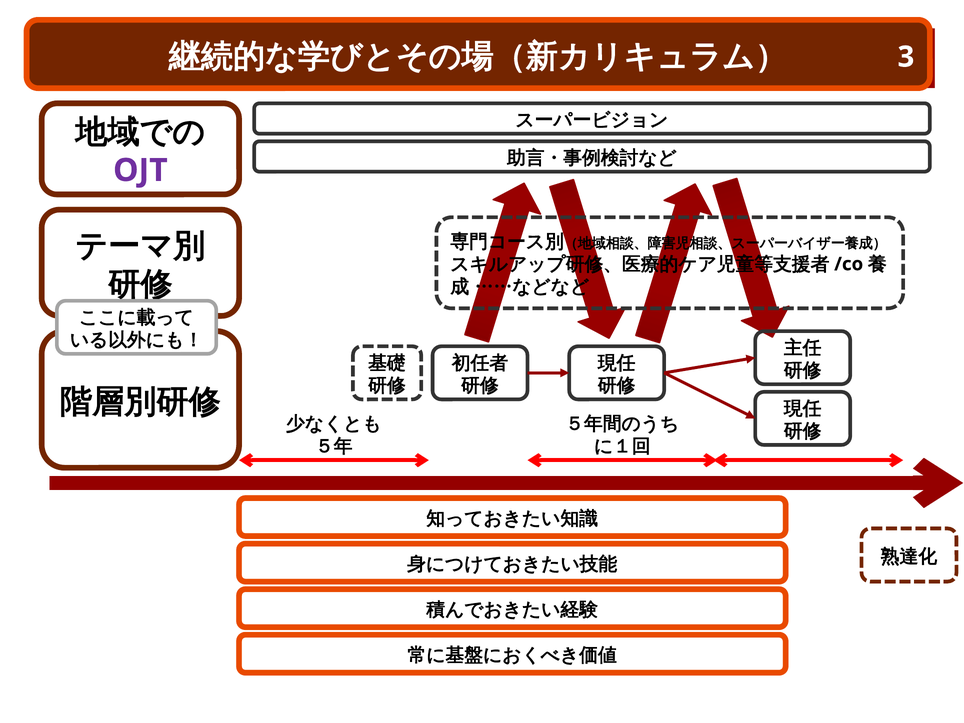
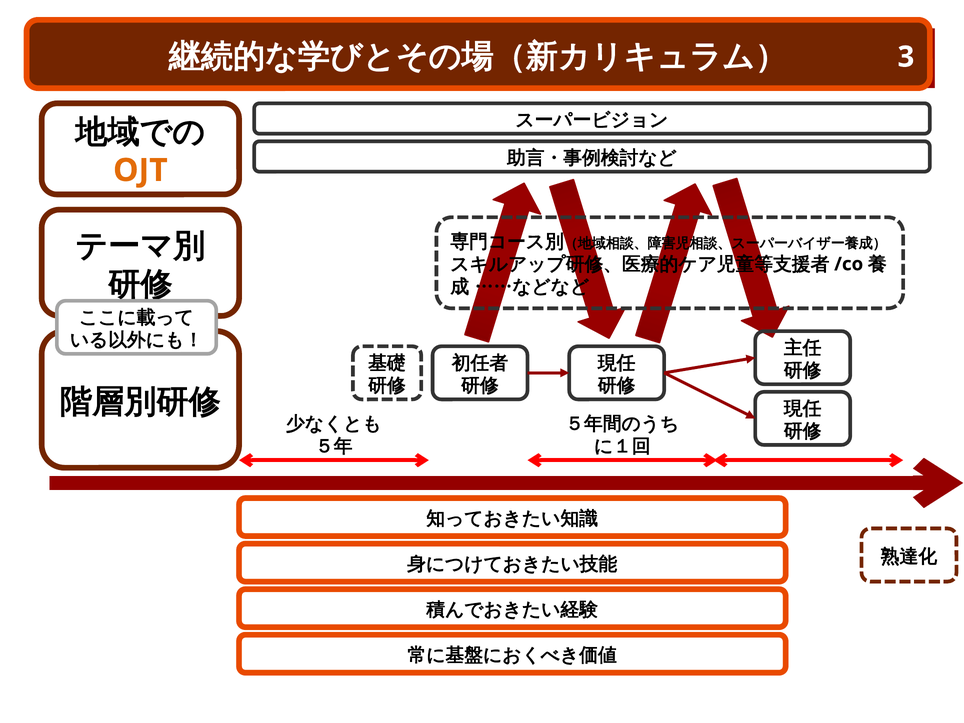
OJT colour: purple -> orange (140, 170)
